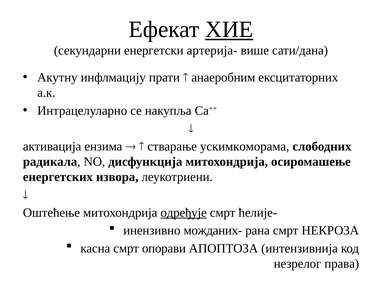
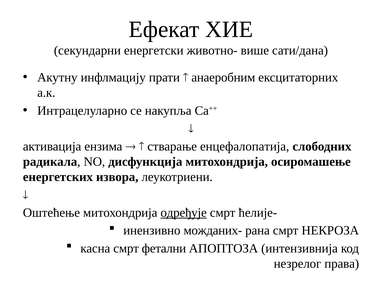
ХИЕ underline: present -> none (229, 29)
артерија-: артерија- -> животно- (212, 50)
ускимкоморама: ускимкоморама -> енцефалопатија (245, 146)
опорави: опорави -> фетални (164, 248)
